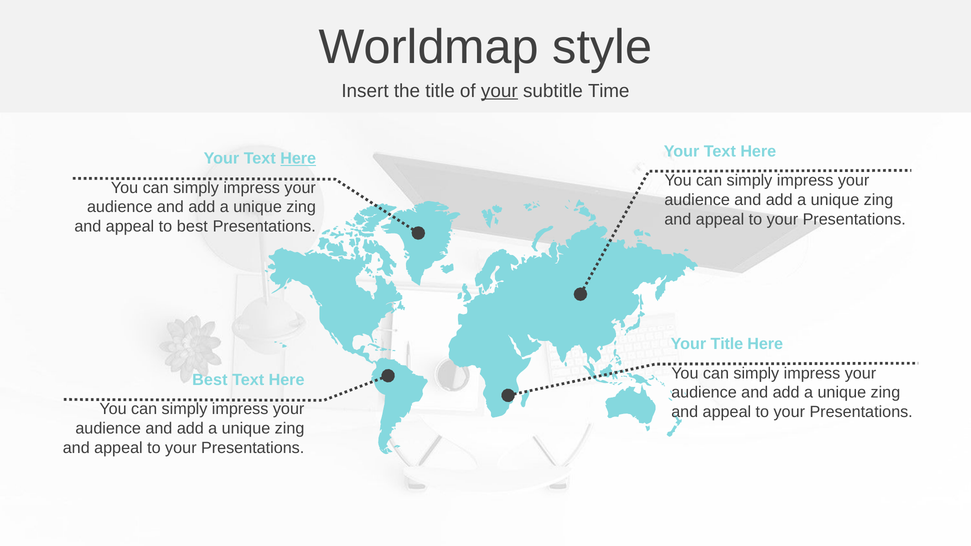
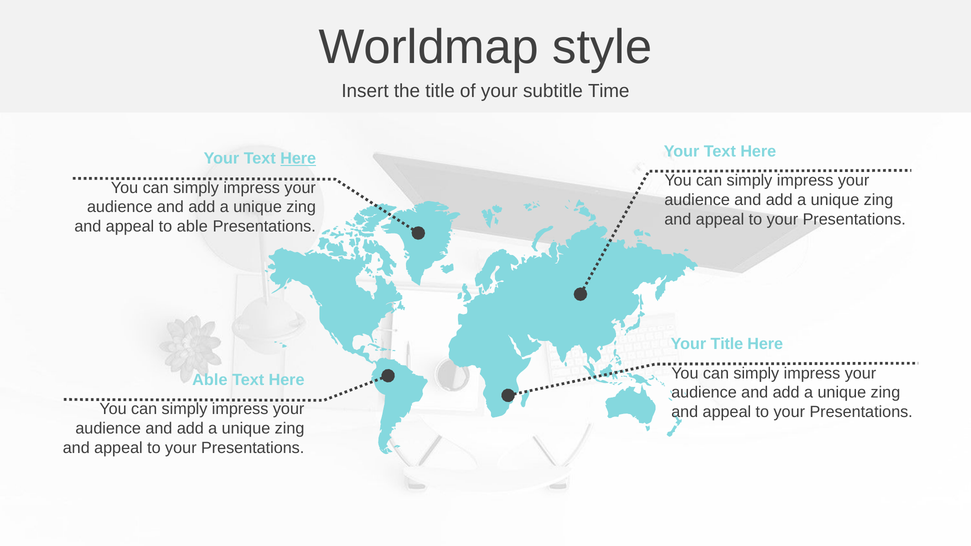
your underline: present -> none (499, 91)
to best: best -> able (192, 227)
Best: Best -> Able (210, 380)
